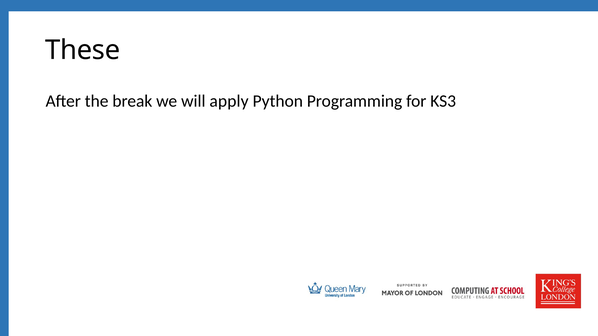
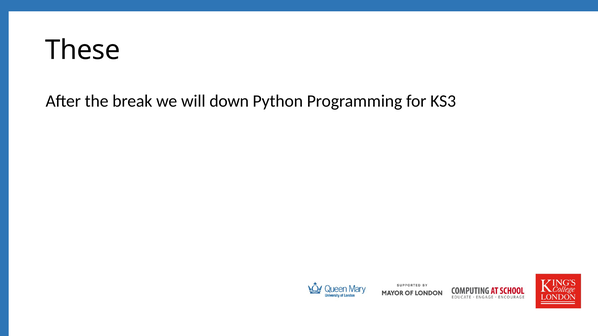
apply: apply -> down (229, 101)
